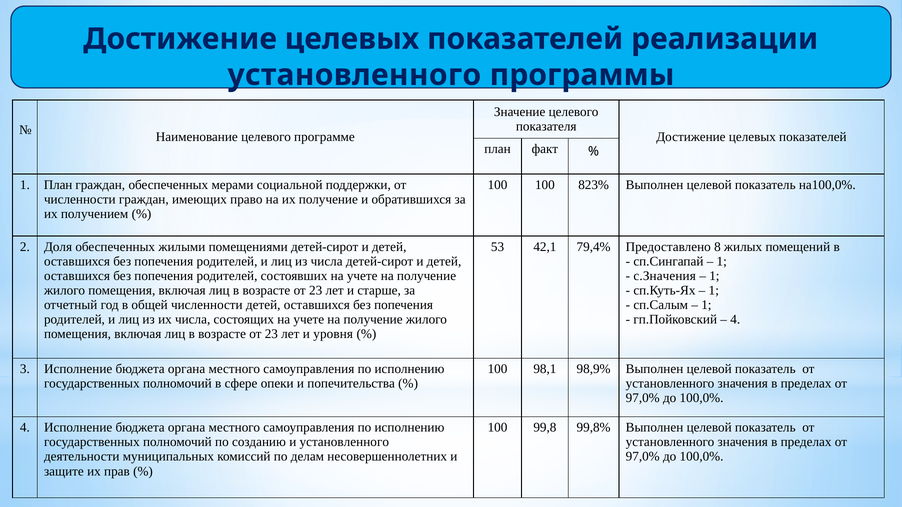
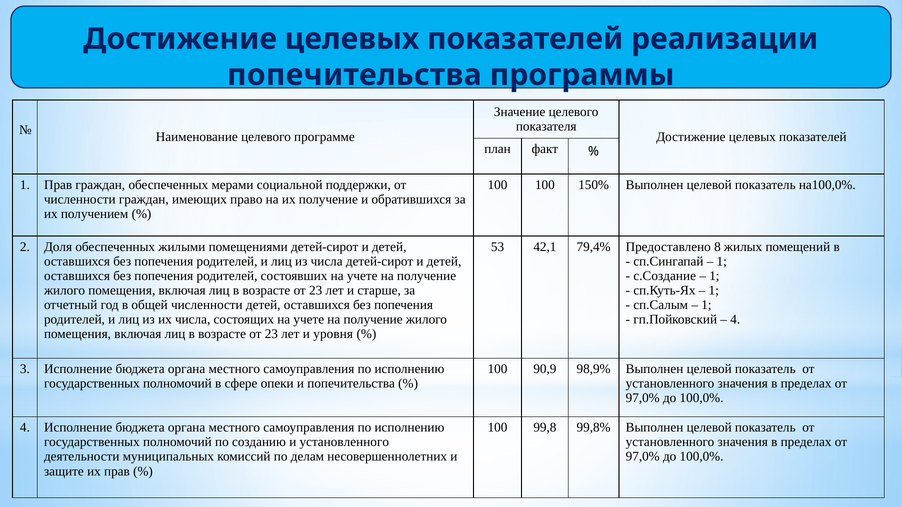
установленного: установленного -> попечительства (354, 75)
1 План: План -> Прав (58, 185)
823%: 823% -> 150% (594, 185)
с.Значения: с.Значения -> с.Создание (665, 276)
98,1: 98,1 -> 90,9 (545, 369)
